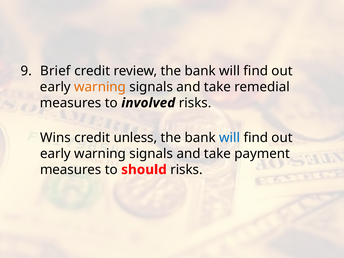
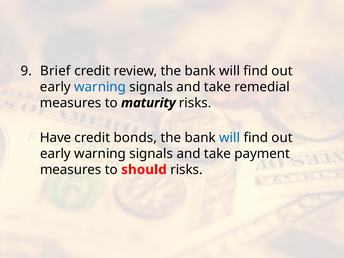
warning colour: orange -> blue (100, 87)
involved: involved -> maturity (148, 103)
Wins: Wins -> Have (56, 138)
unless: unless -> bonds (135, 138)
